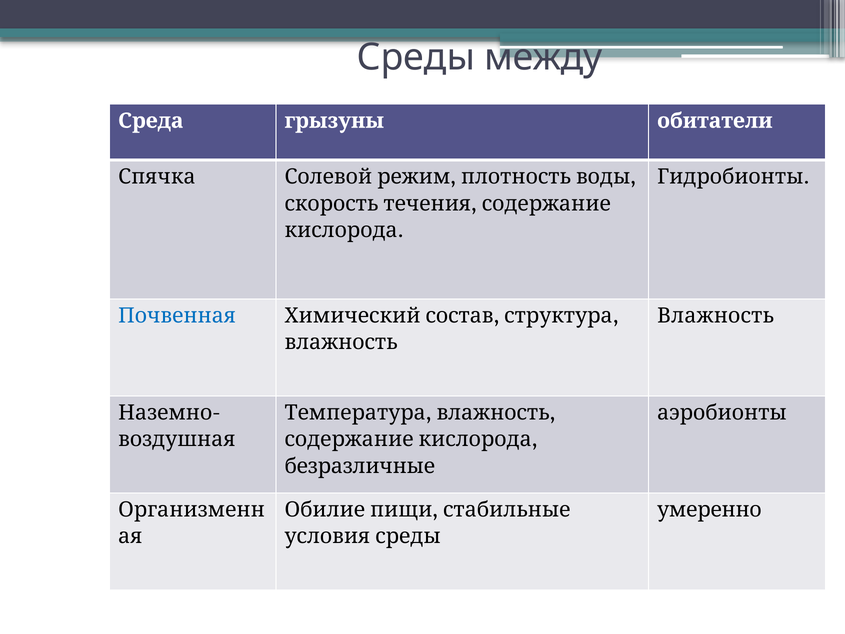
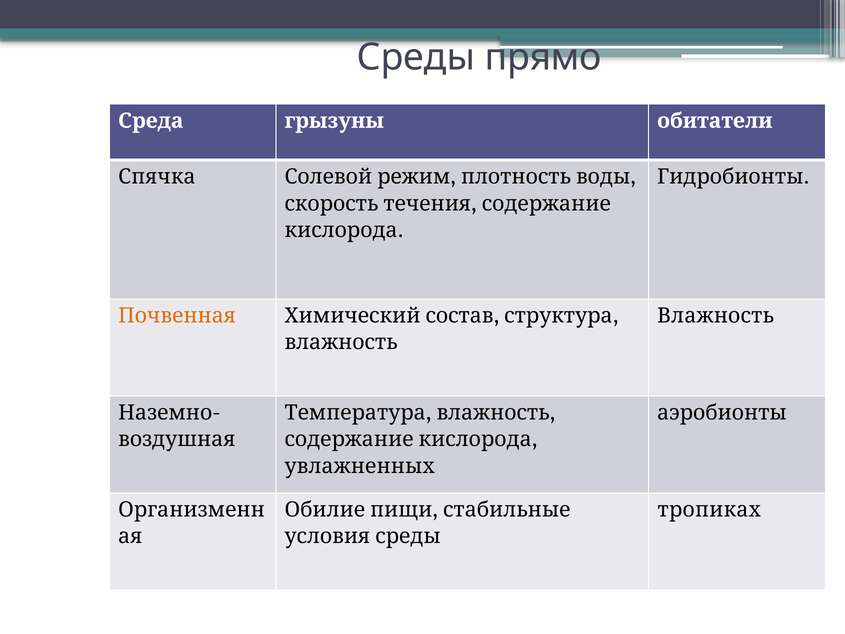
между: между -> прямо (543, 57)
Почвенная colour: blue -> orange (177, 315)
безразличные: безразличные -> увлажненных (360, 466)
умеренно: умеренно -> тропиках (709, 509)
